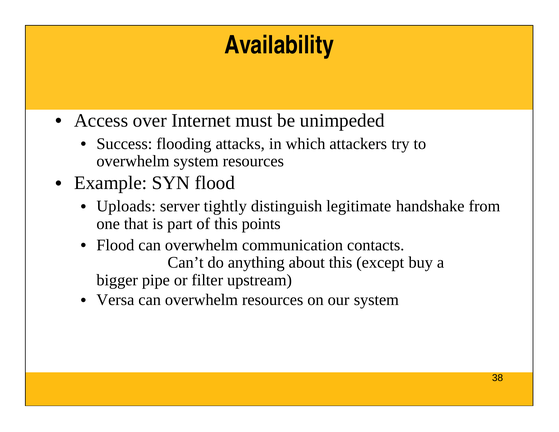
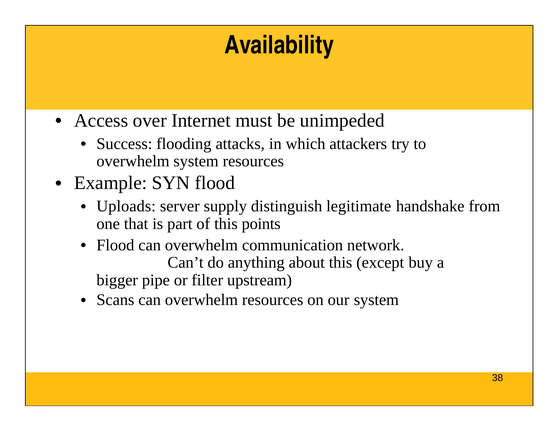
tightly: tightly -> supply (225, 206)
contacts: contacts -> network (376, 245)
Versa: Versa -> Scans (115, 300)
